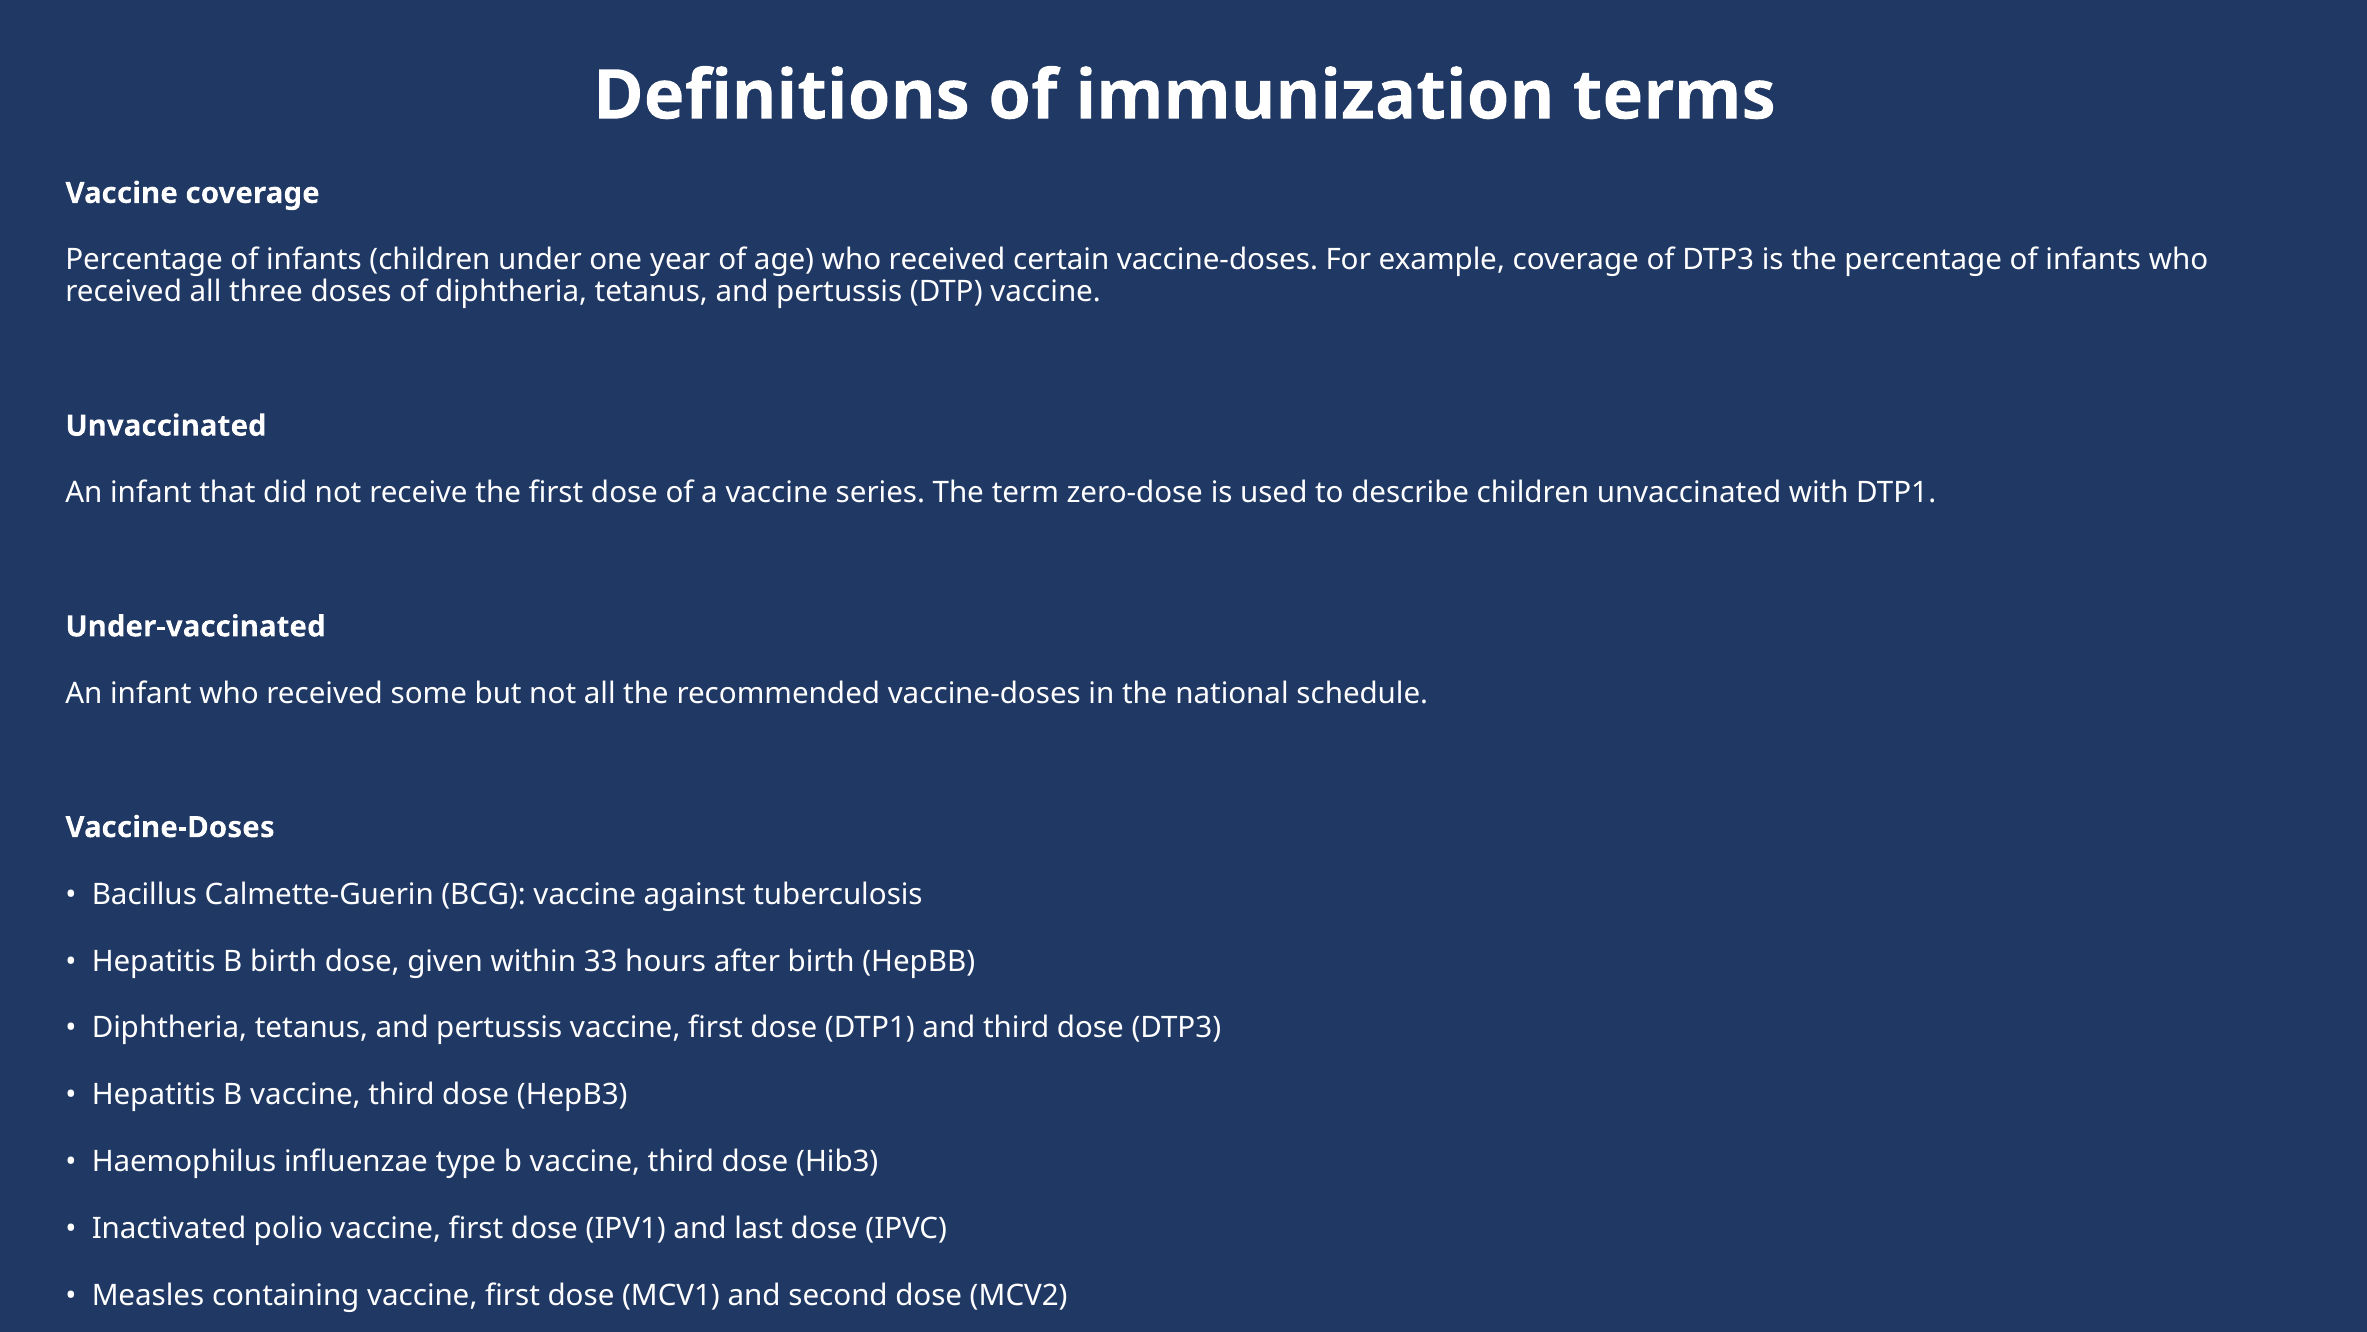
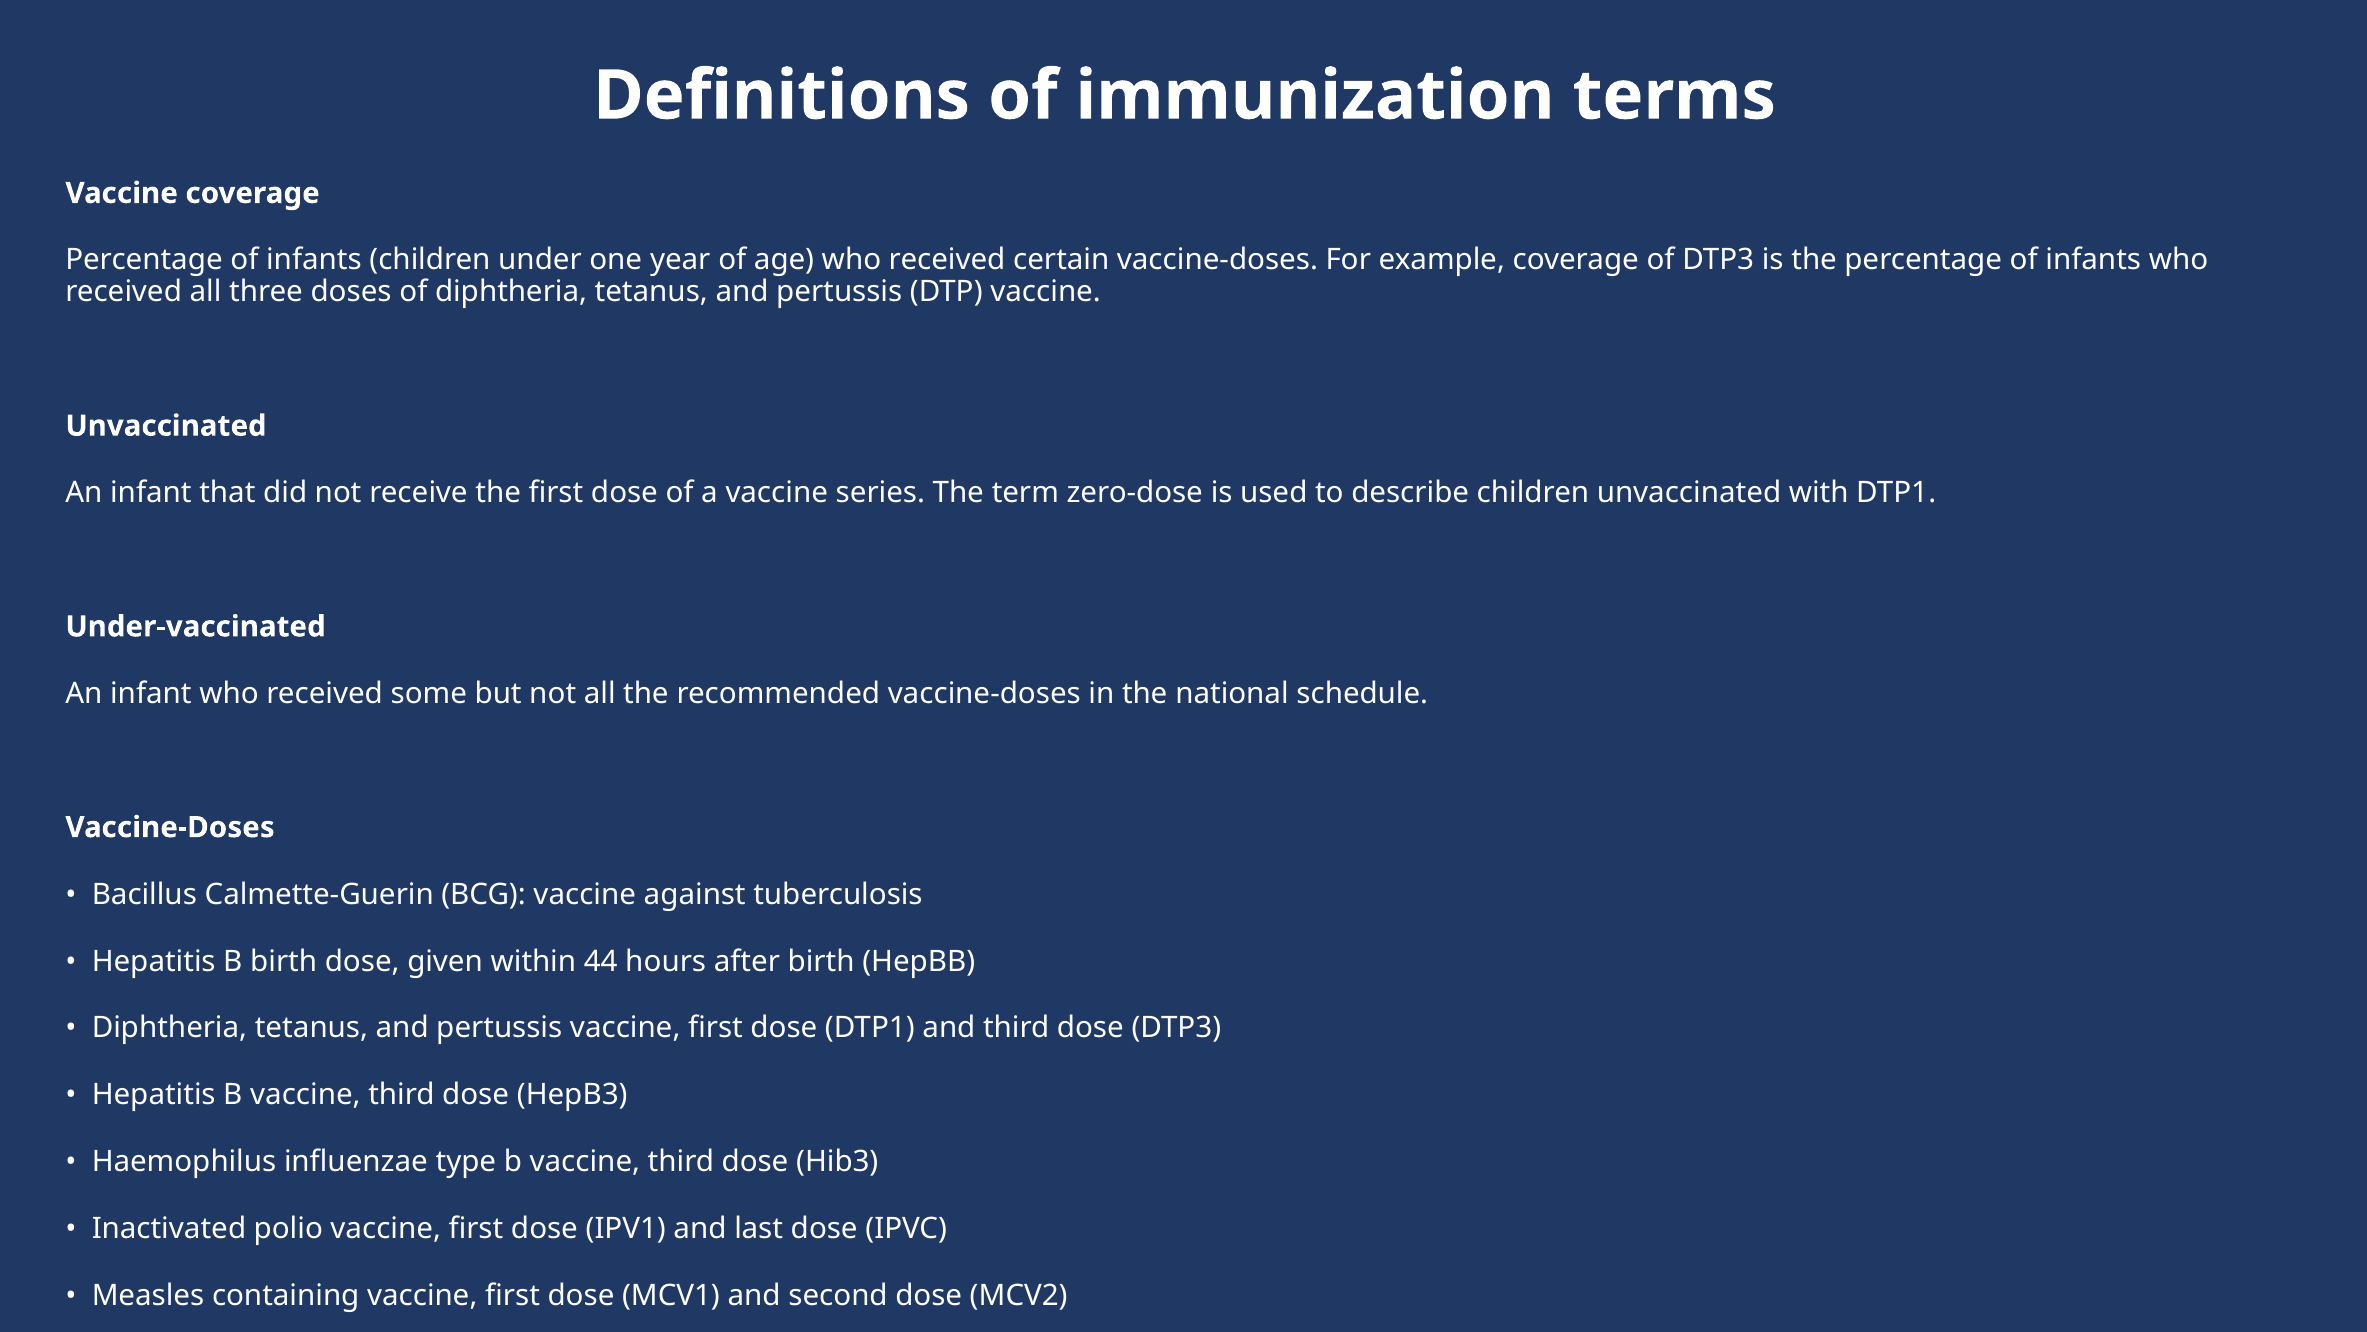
33: 33 -> 44 (601, 961)
